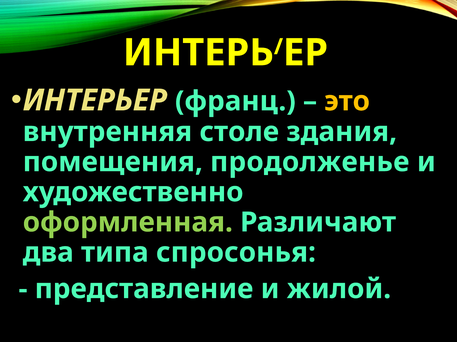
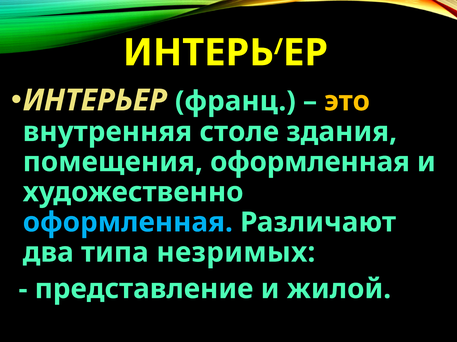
помещения продолженье: продолженье -> оформленная (310, 162)
оформленная colour: light green -> light blue (128, 223)
спросонья: спросонья -> незримых (236, 253)
